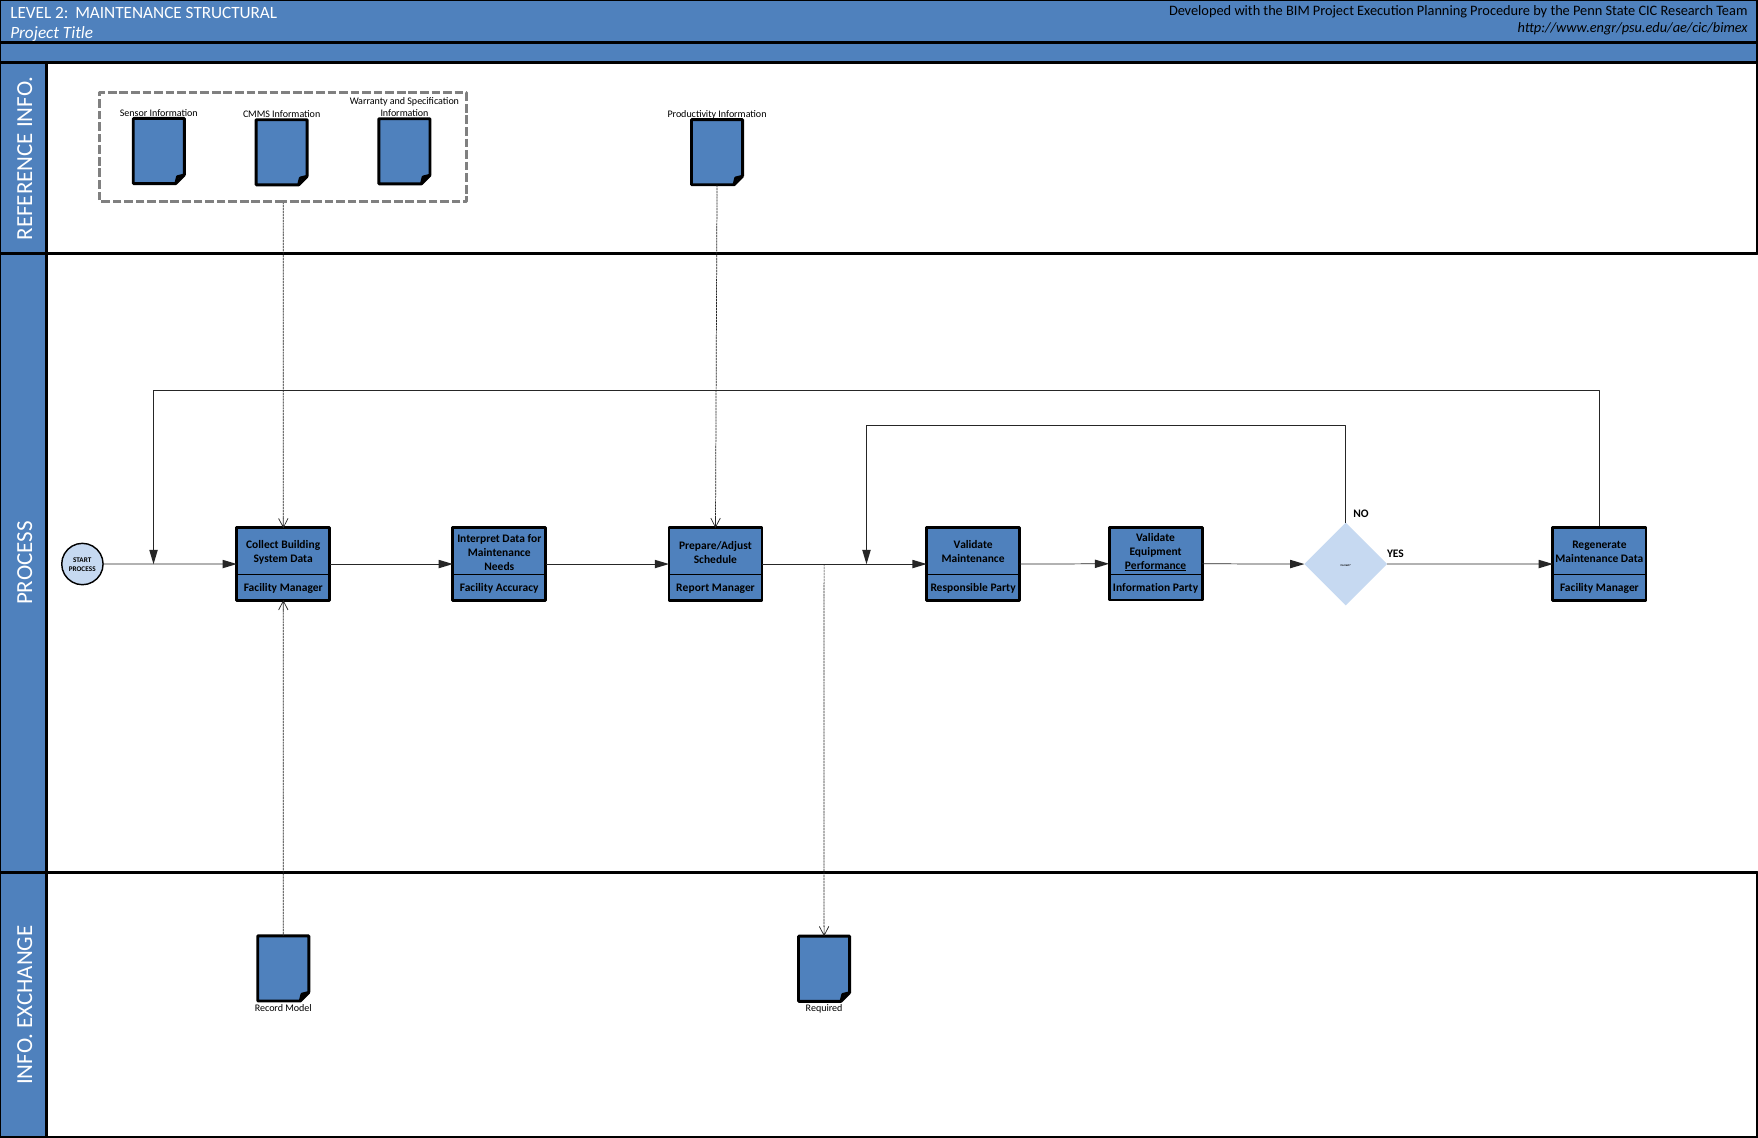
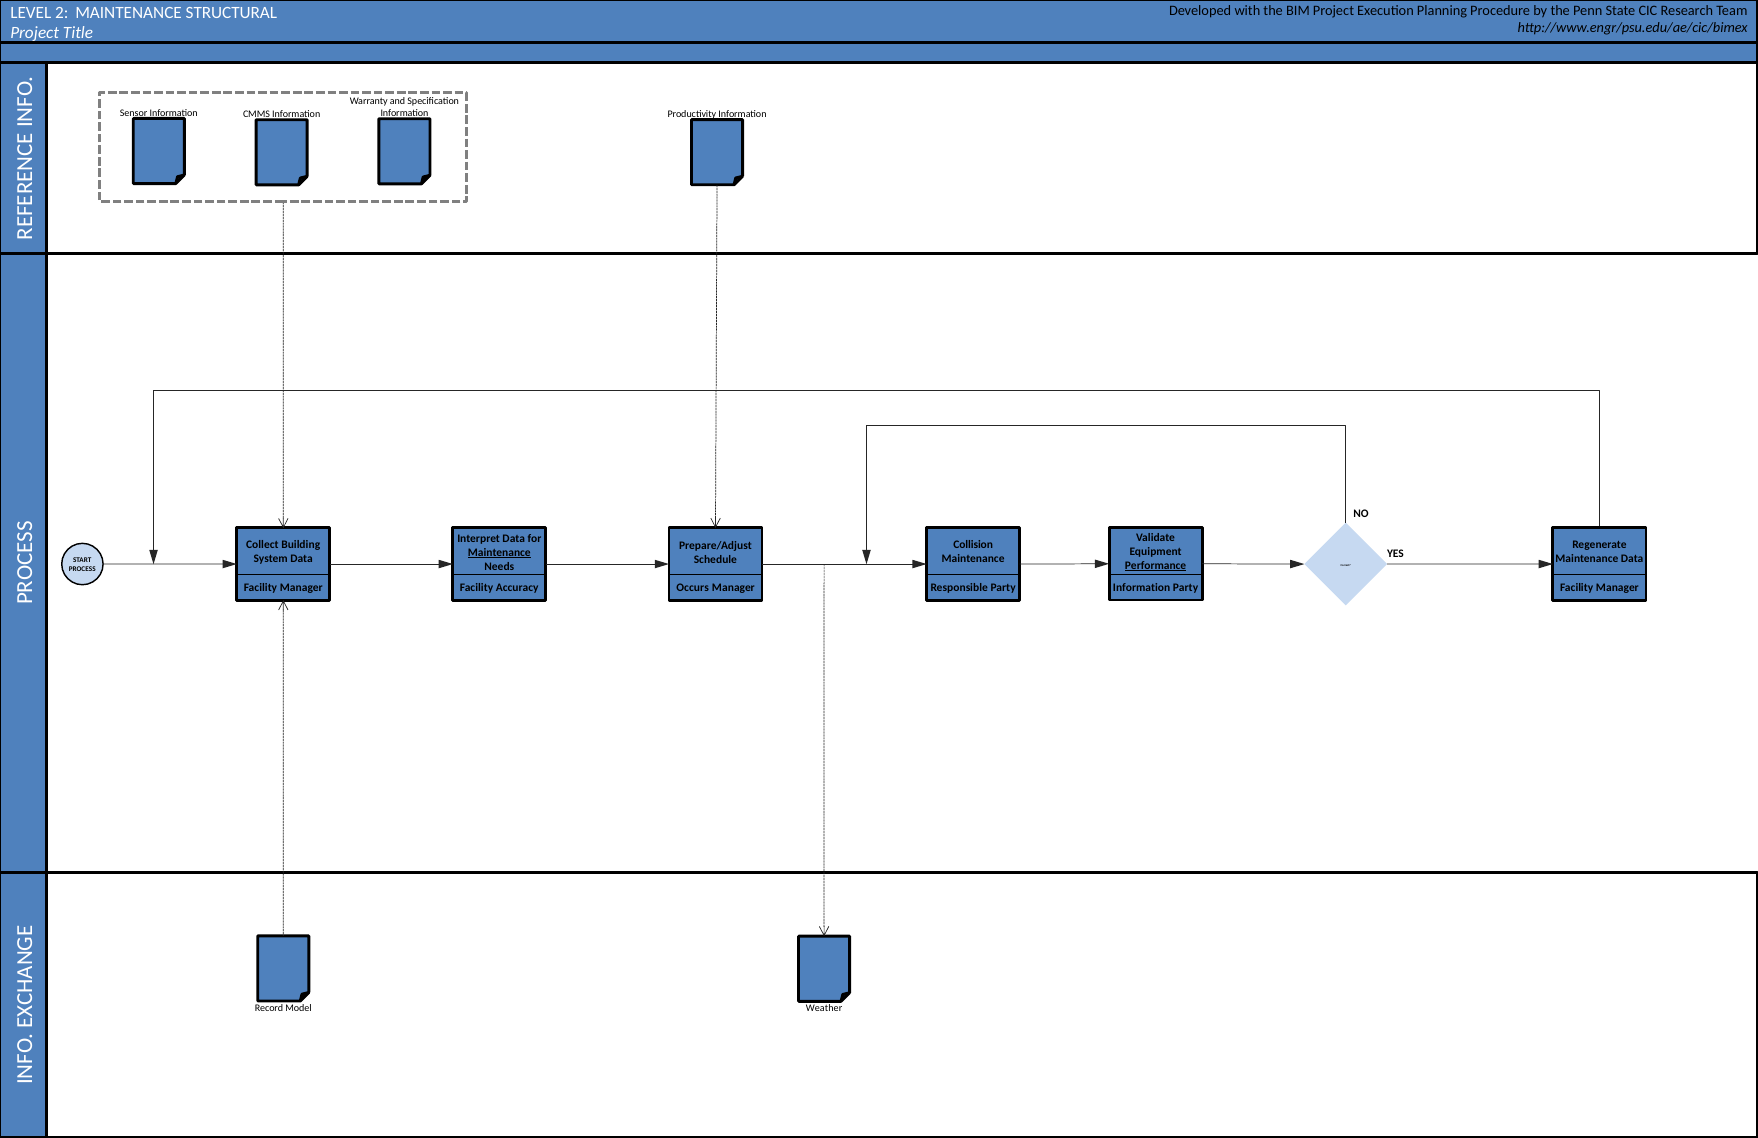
Validate: Validate -> Collision (973, 545)
Maintenance underline: none -> present (499, 553)
Report: Report -> Occurs (693, 588)
Required: Required -> Weather (824, 1008)
